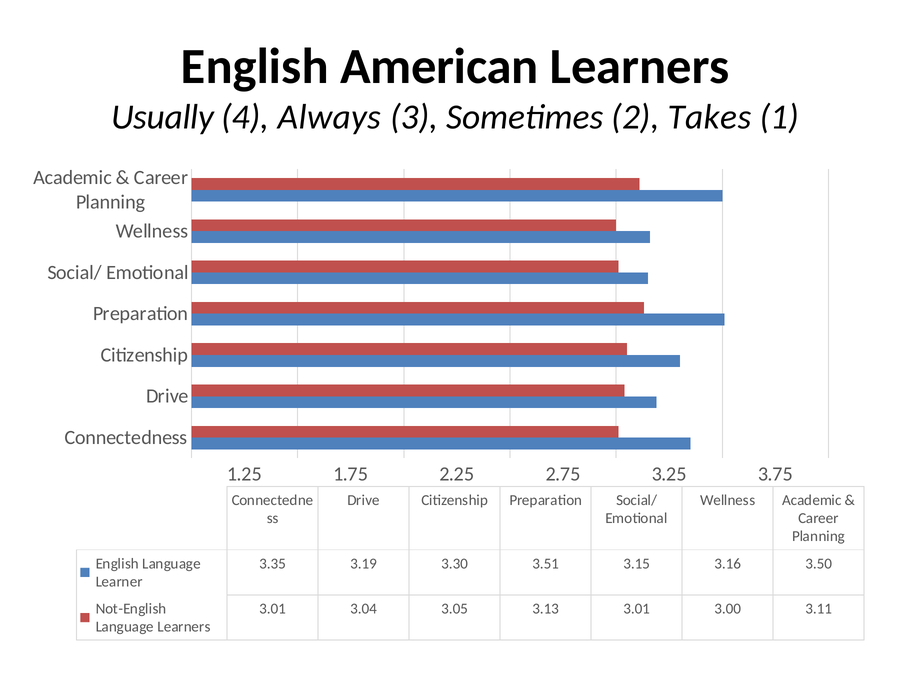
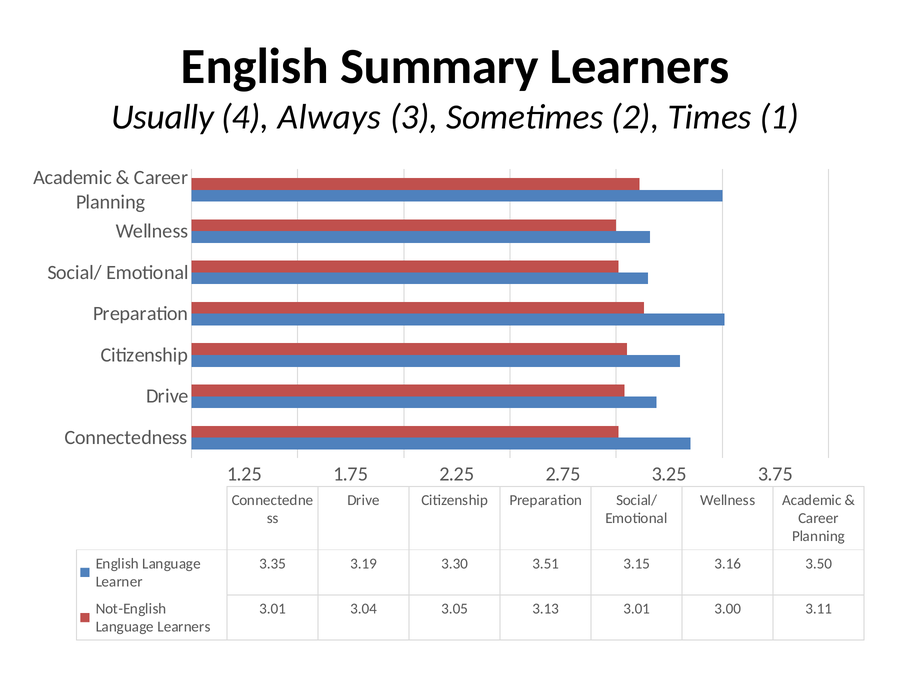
American: American -> Summary (439, 67)
Takes: Takes -> Times (710, 117)
